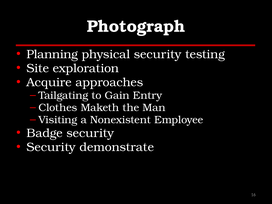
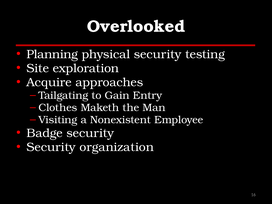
Photograph: Photograph -> Overlooked (136, 26)
demonstrate: demonstrate -> organization (117, 147)
